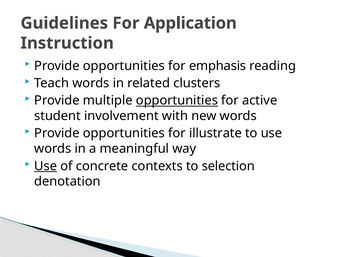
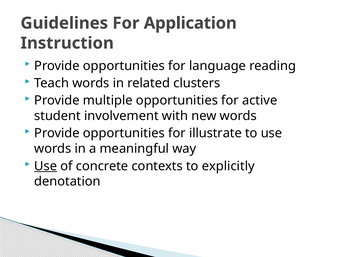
emphasis: emphasis -> language (218, 66)
opportunities underline: present -> none (177, 101)
selection: selection -> explicitly (228, 166)
